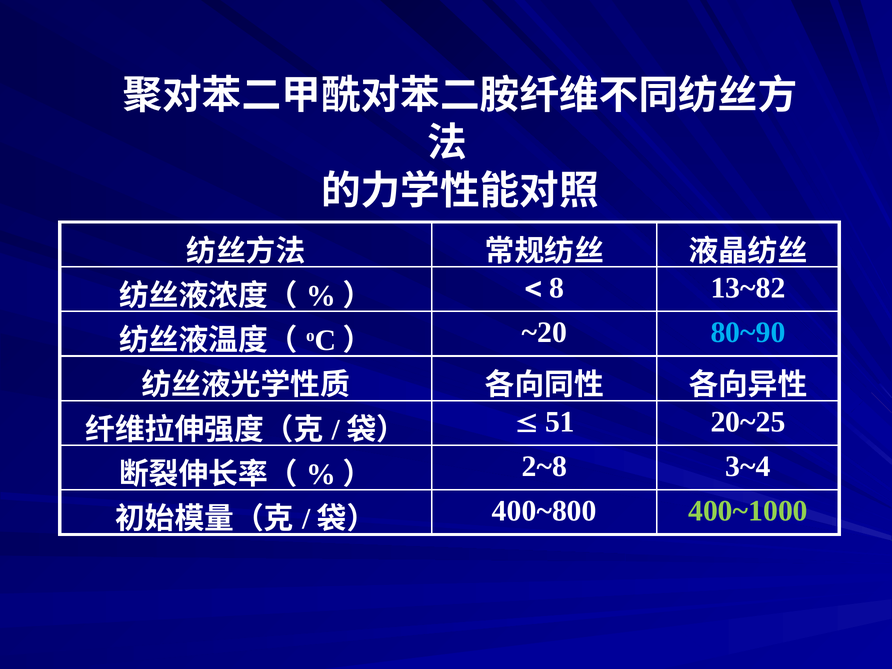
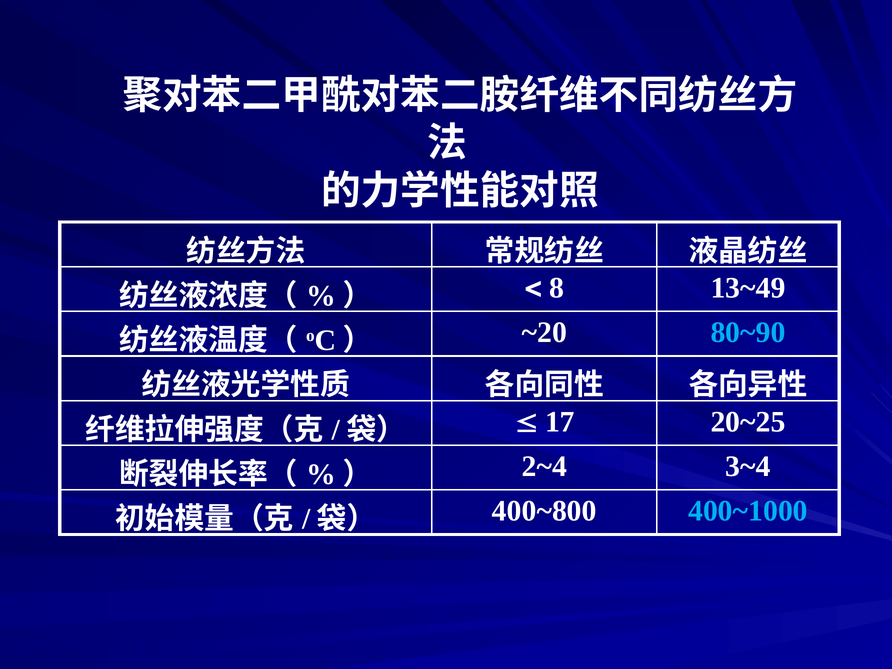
13~82: 13~82 -> 13~49 (748, 288)
51: 51 -> 17 (560, 422)
2~8: 2~8 -> 2~4 (544, 466)
400~1000 colour: light green -> light blue (748, 511)
